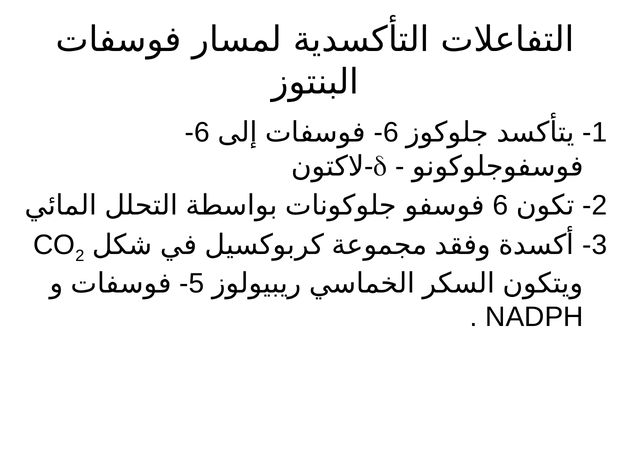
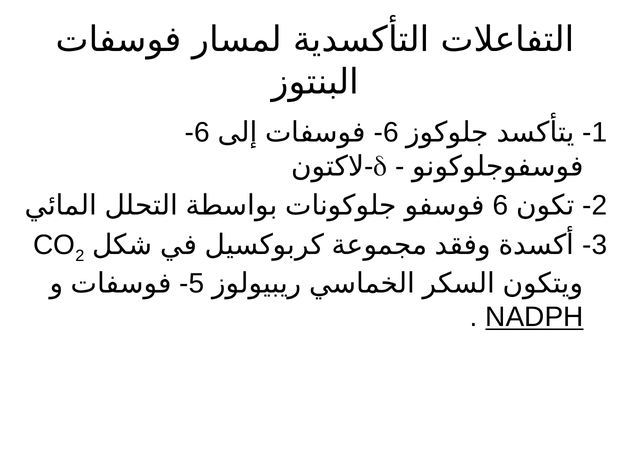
NADPH underline: none -> present (535, 317)
